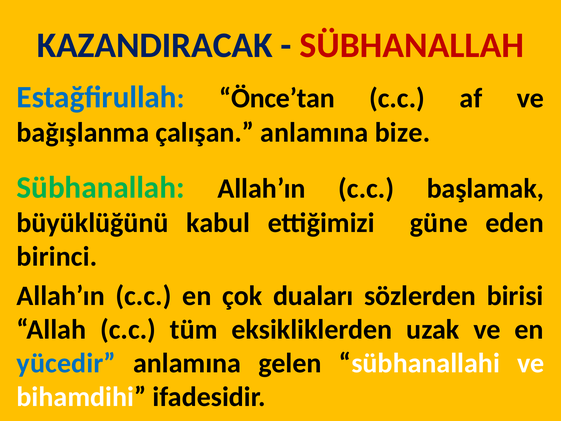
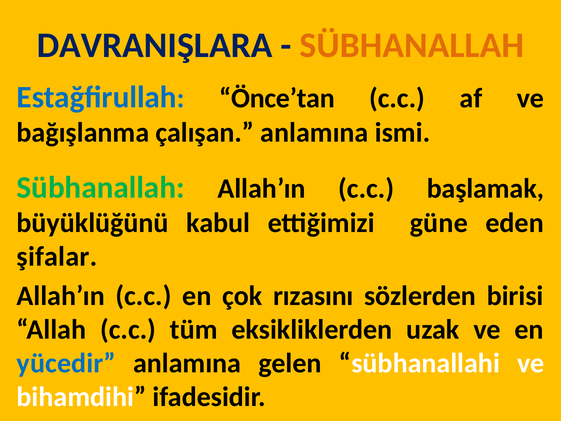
KAZANDIRACAK: KAZANDIRACAK -> DAVRANIŞLARA (155, 45)
SÜBHANALLAH colour: red -> orange (412, 45)
bize: bize -> ismi (403, 132)
birinci: birinci -> şifalar (57, 256)
duaları: duaları -> rızasını (313, 296)
